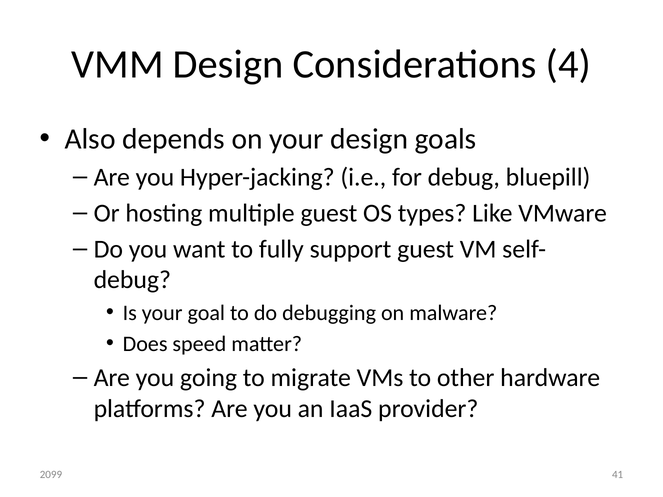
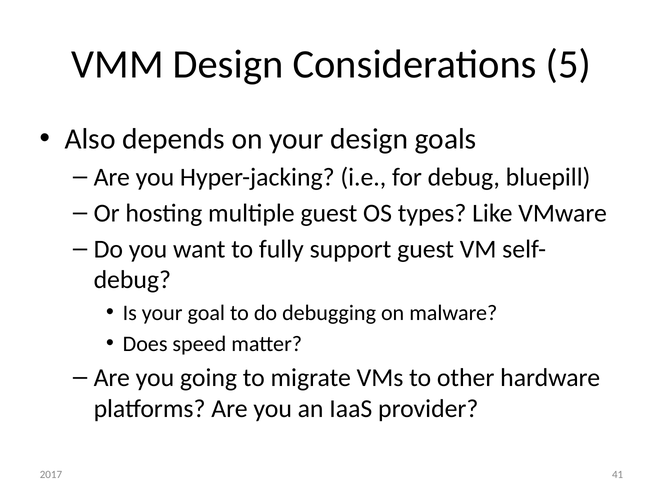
4: 4 -> 5 (568, 64)
2099: 2099 -> 2017 (51, 475)
